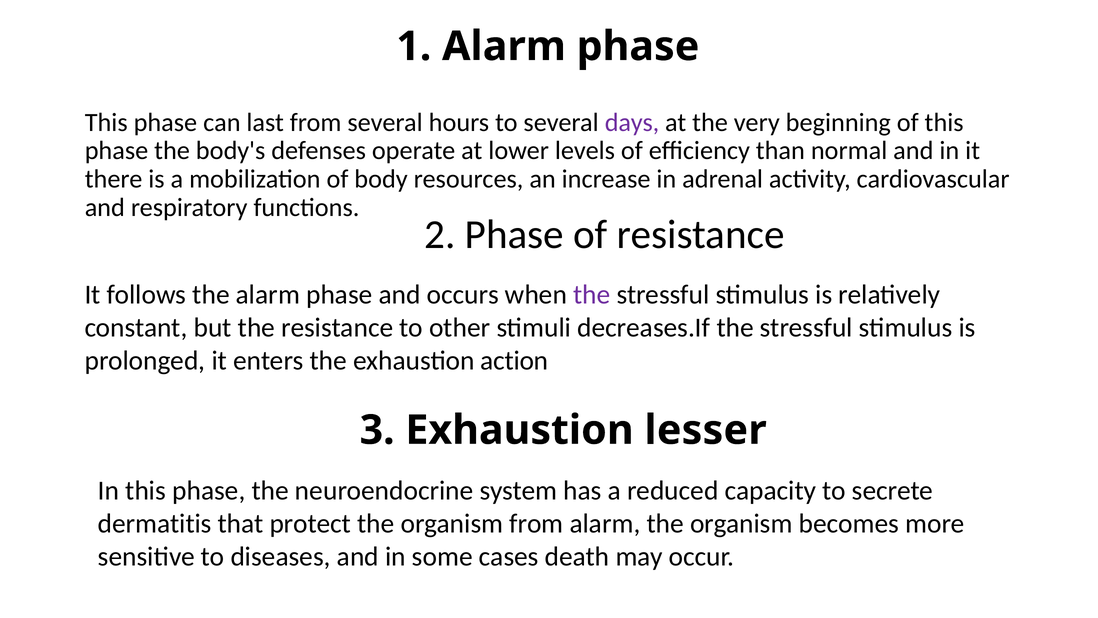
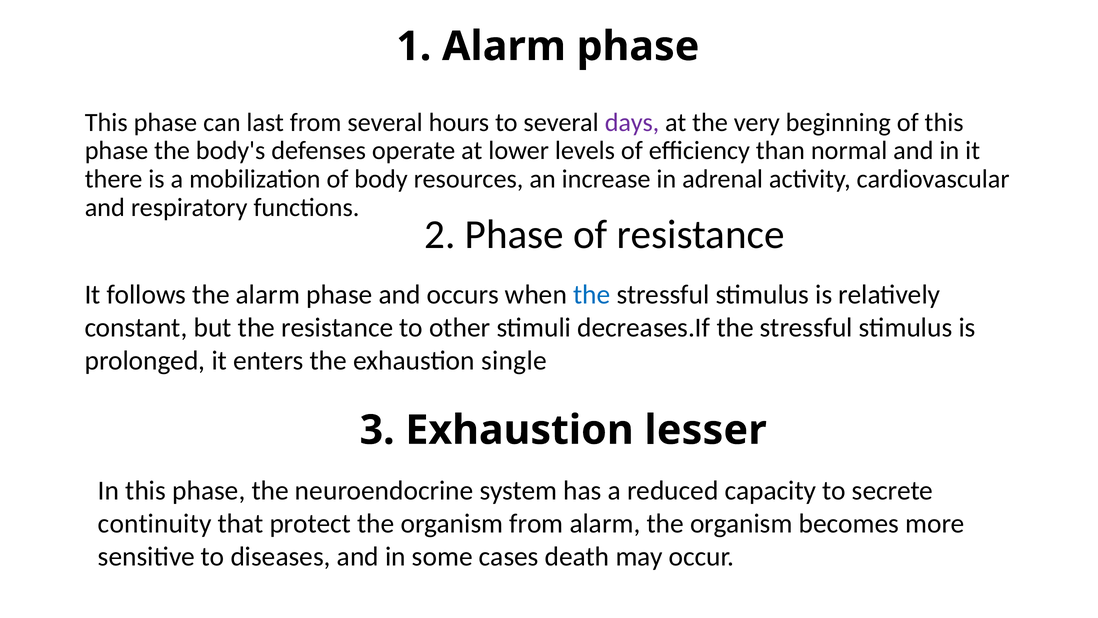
the colour: purple -> blue (592, 295)
action: action -> single (514, 360)
dermatitis: dermatitis -> continuity (155, 523)
